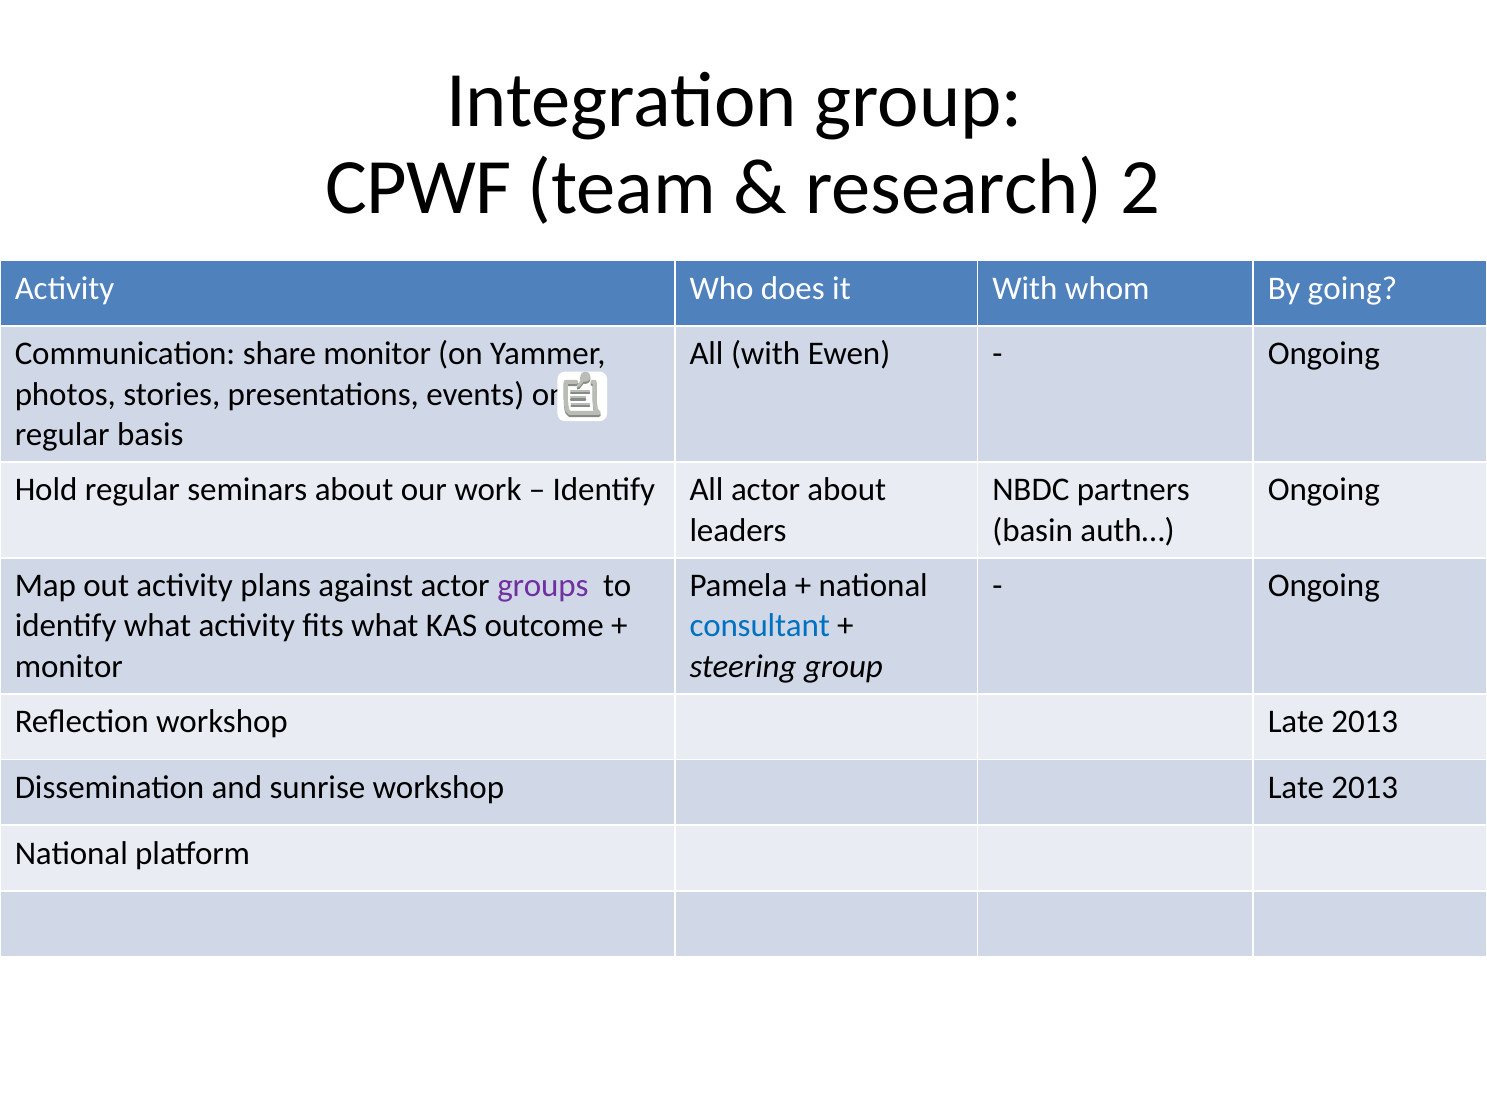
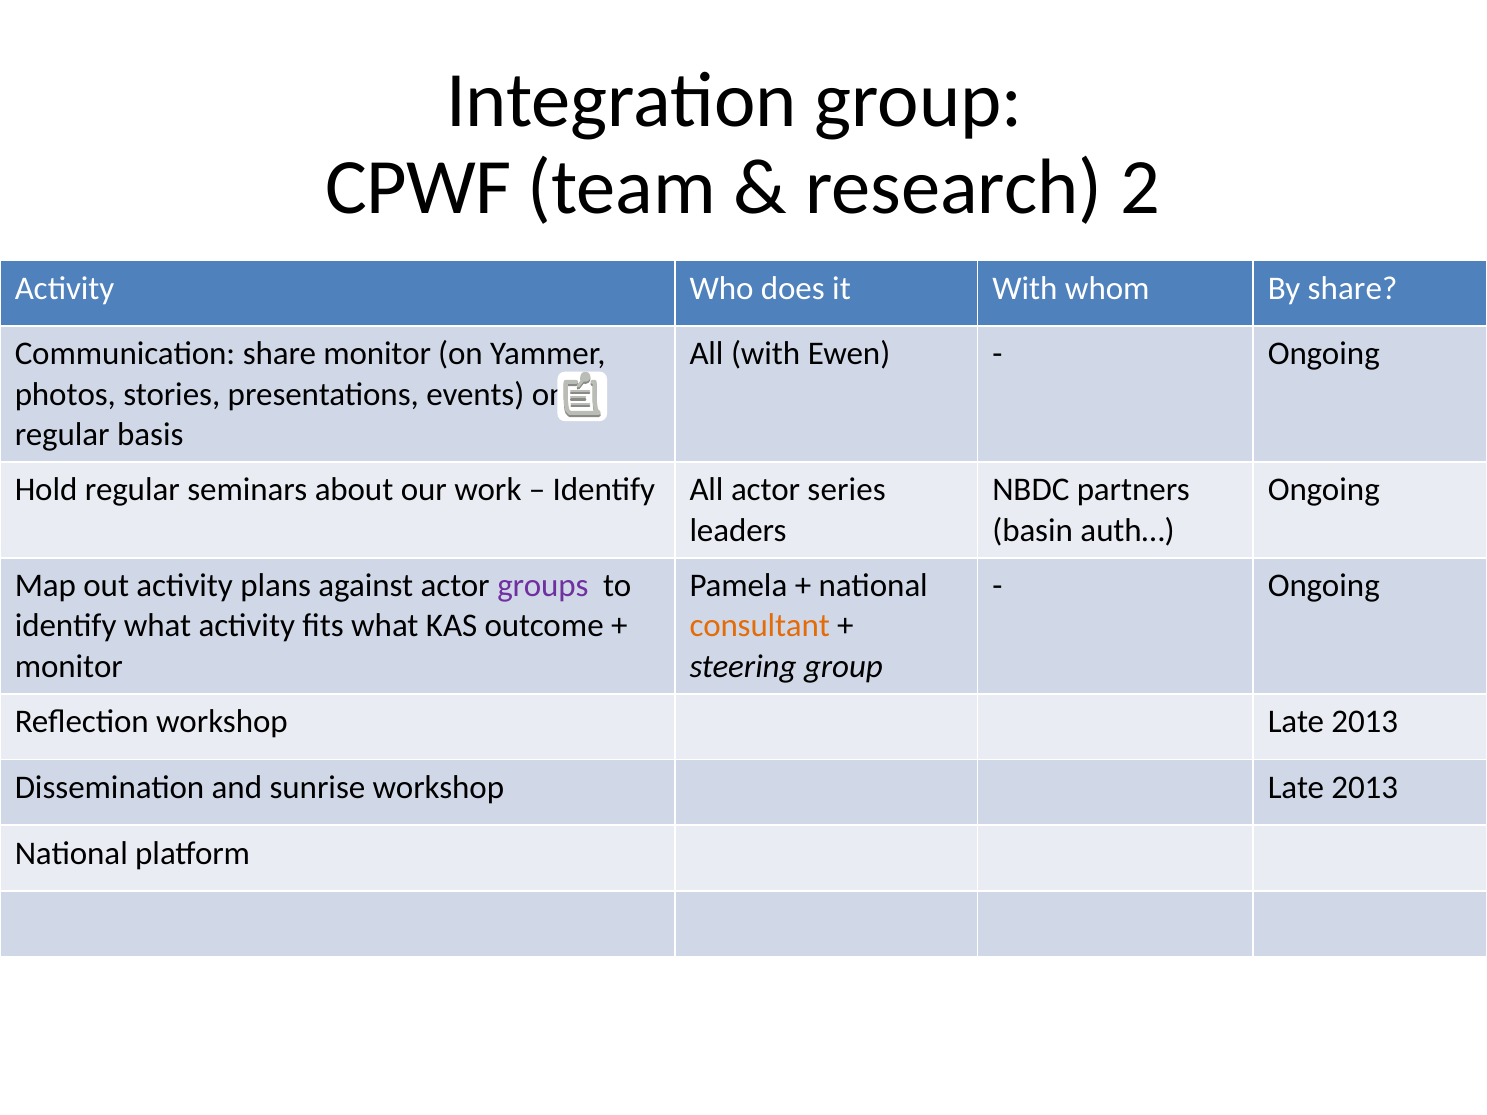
By going: going -> share (1352, 288)
actor about: about -> series (847, 490)
consultant colour: blue -> orange (760, 626)
